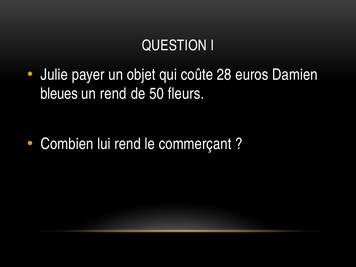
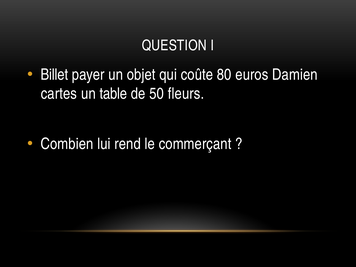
Julie: Julie -> Billet (54, 75)
28: 28 -> 80 (224, 75)
bleues: bleues -> cartes (59, 94)
un rend: rend -> table (113, 94)
